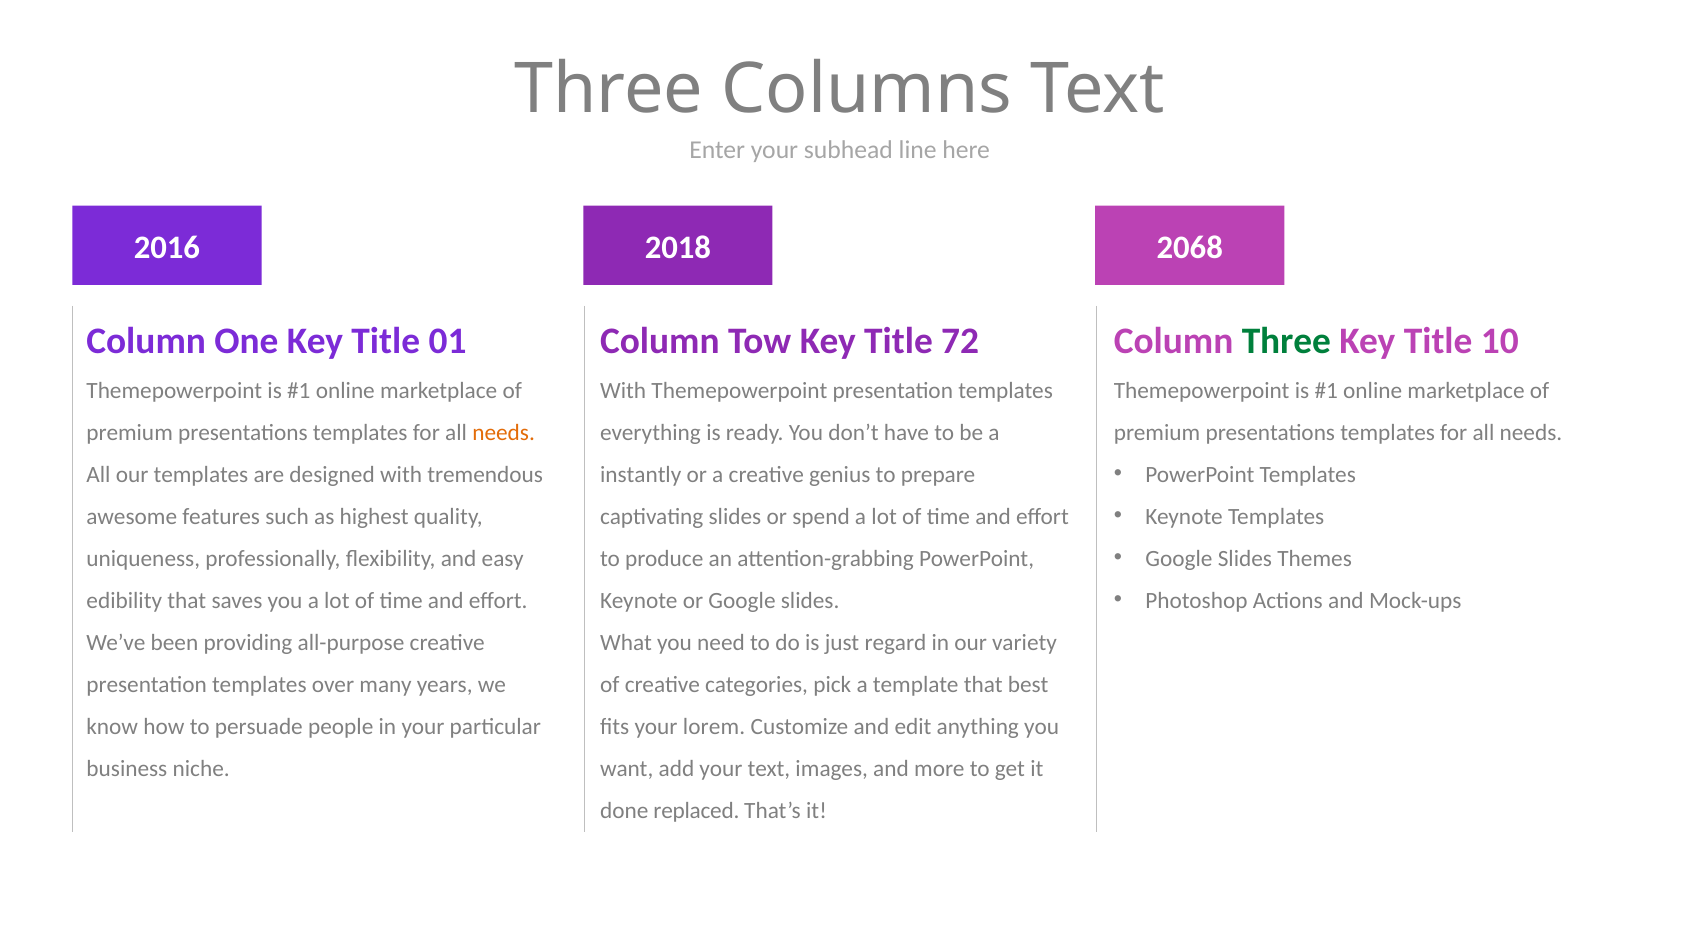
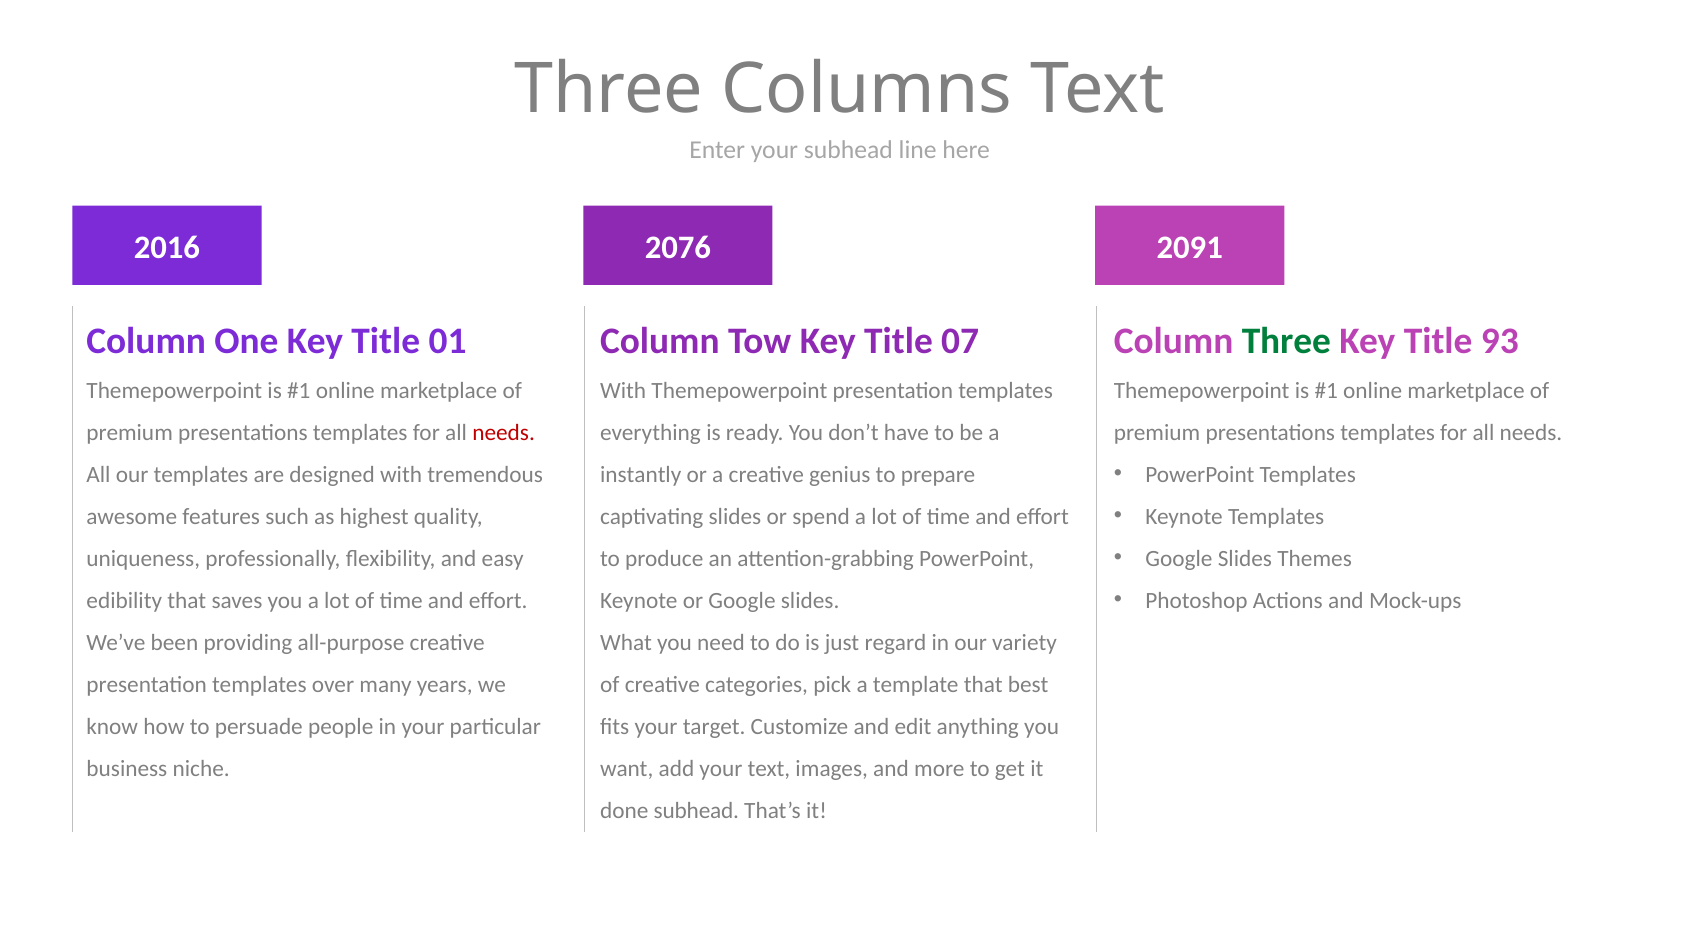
2018: 2018 -> 2076 (678, 248)
2068: 2068 -> 2091 (1190, 248)
72: 72 -> 07 (960, 341)
10: 10 -> 93 (1500, 341)
needs colour: orange -> red (504, 432)
lorem: lorem -> target (714, 727)
done replaced: replaced -> subhead (696, 811)
